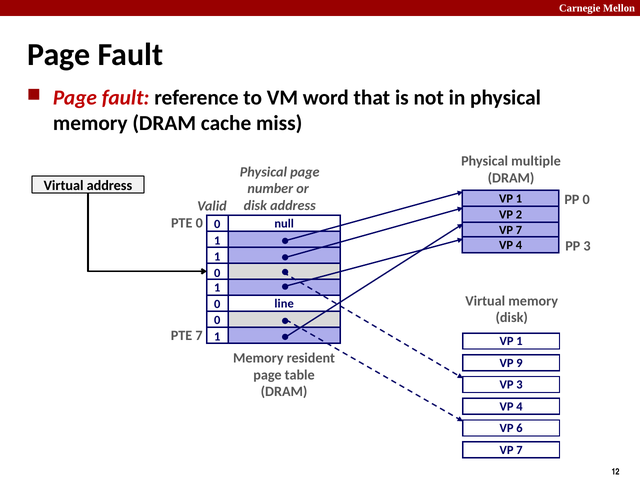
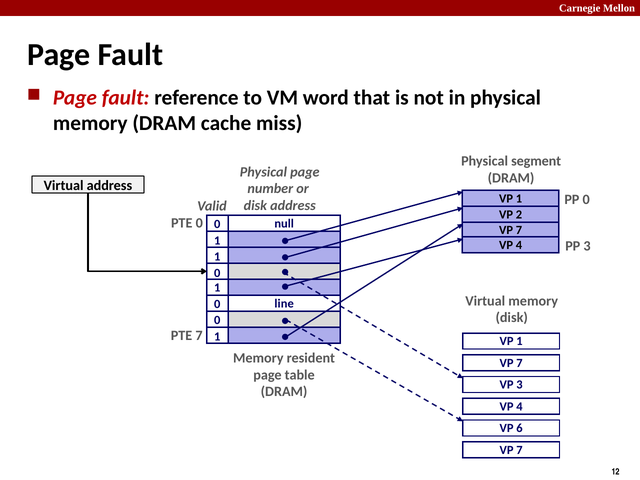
multiple: multiple -> segment (536, 161)
9: 9 -> 7 (519, 363)
